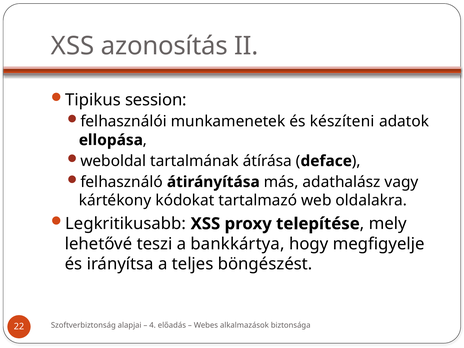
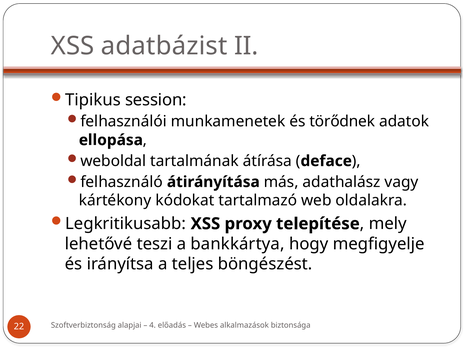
azonosítás: azonosítás -> adatbázist (164, 46)
készíteni: készíteni -> törődnek (342, 121)
